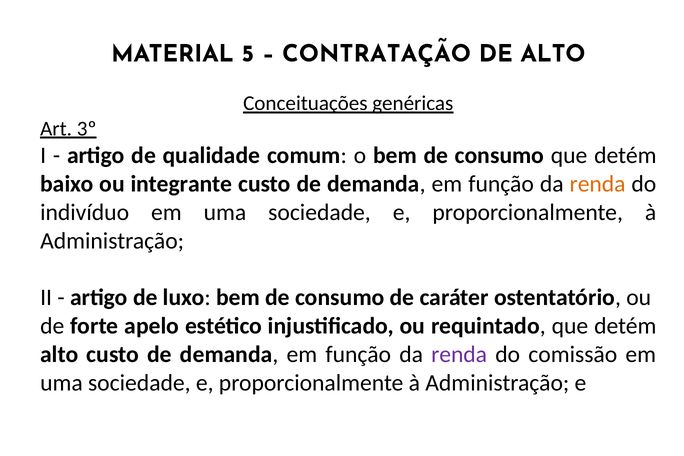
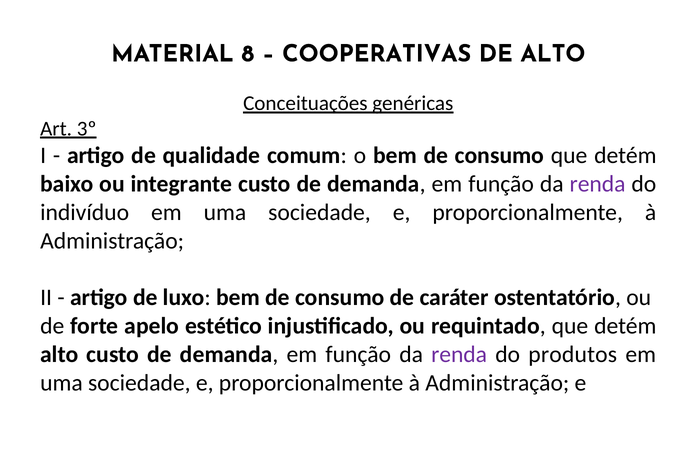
5: 5 -> 8 (248, 54)
CONTRATAÇÃO: CONTRATAÇÃO -> COOPERATIVAS (377, 54)
renda colour: orange -> purple (598, 184)
comissão: comissão -> produtos (573, 354)
